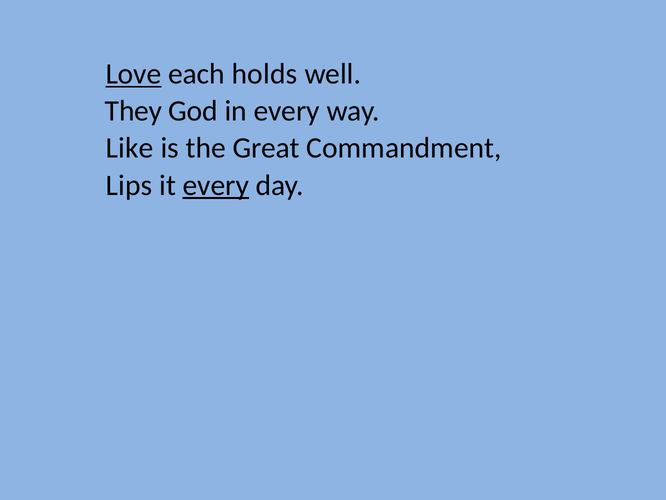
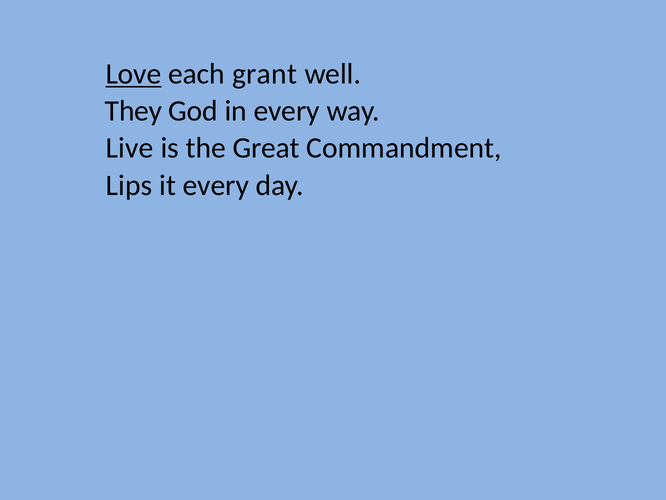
holds: holds -> grant (265, 74)
Like: Like -> Live (130, 148)
every underline: present -> none (216, 185)
